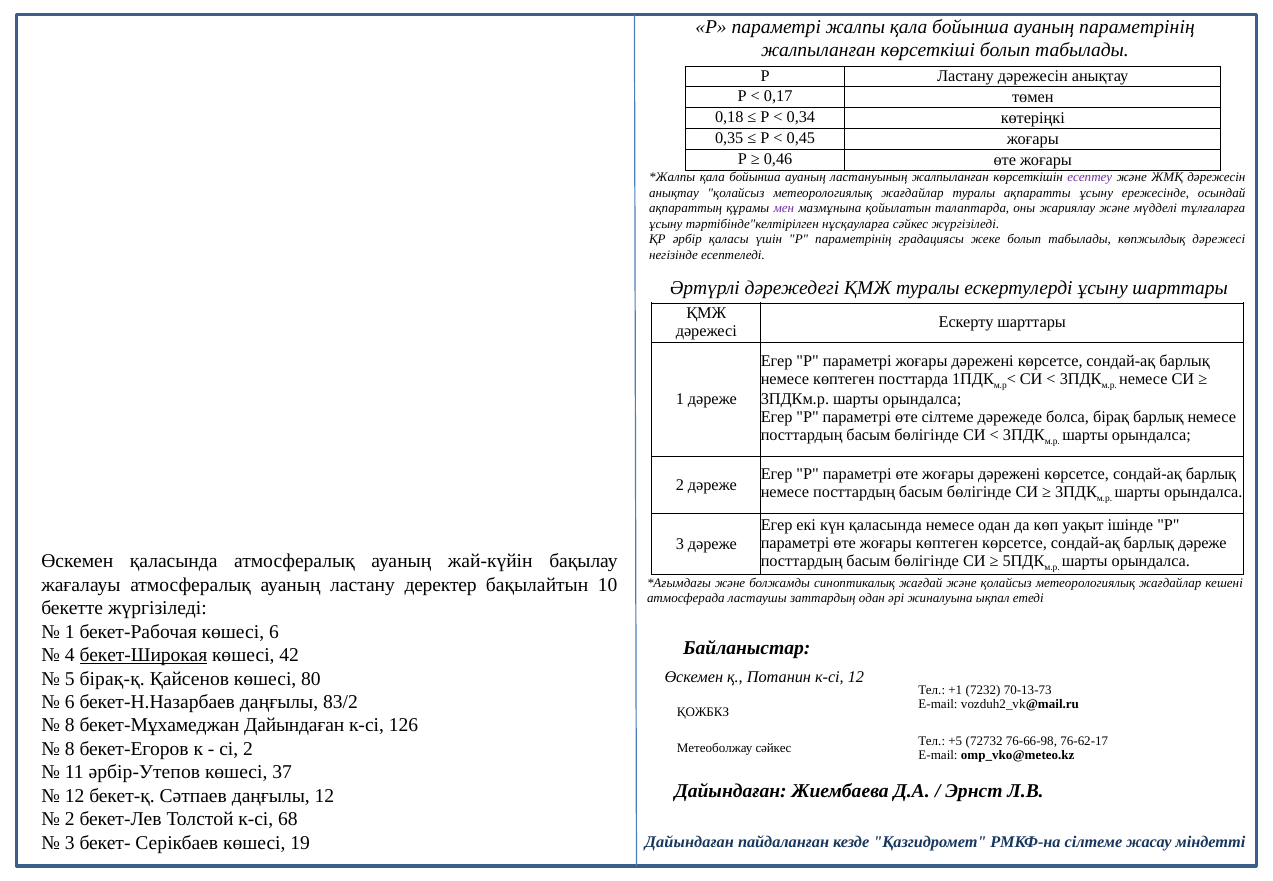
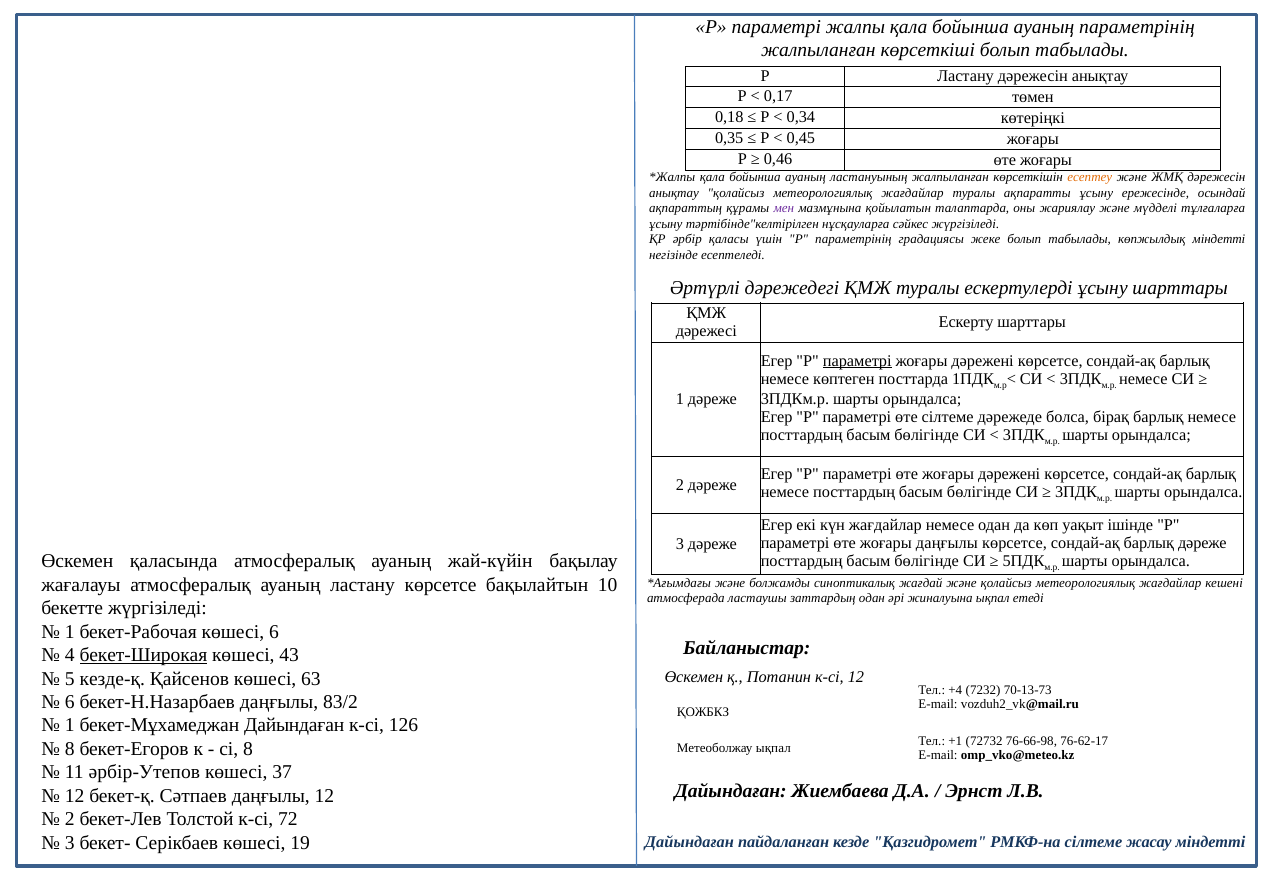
есептеу colour: purple -> orange (1090, 177)
көпжылдық дәрежесі: дәрежесі -> міндетті (1219, 240)
параметрі underline: none -> present (857, 361)
күн қаласында: қаласында -> жағдайлар (885, 525)
жоғары көптеген: көптеген -> даңғылы (947, 543)
ластану деректер: деректер -> көрсетсе (441, 585)
42: 42 -> 43 (289, 655)
бірақ-қ: бірақ-қ -> кезде-қ (112, 679)
80: 80 -> 63 (311, 679)
+1: +1 -> +4 (955, 690)
8: 8 -> 1 (70, 726)
+5: +5 -> +1 (955, 741)
сі 2: 2 -> 8 (248, 749)
Метеоболжау сәйкес: сәйкес -> ықпал (773, 749)
68: 68 -> 72 (288, 820)
